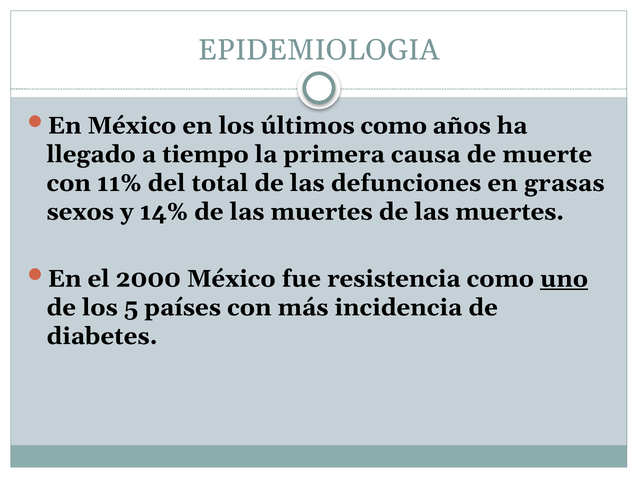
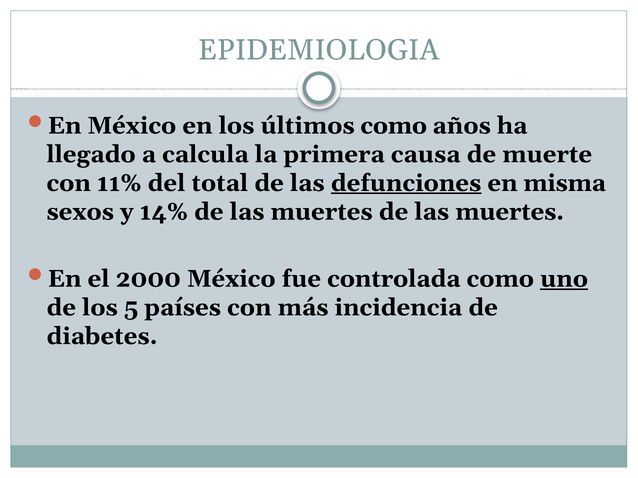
tiempo: tiempo -> calcula (205, 155)
defunciones underline: none -> present (406, 183)
grasas: grasas -> misma (565, 183)
resistencia: resistencia -> controlada (394, 279)
